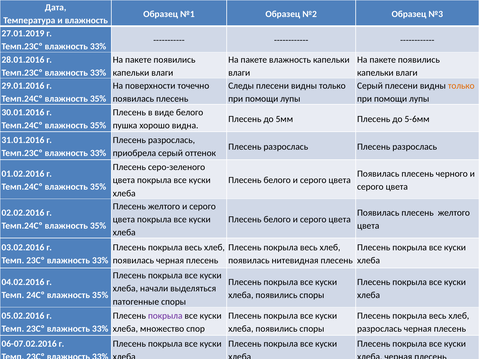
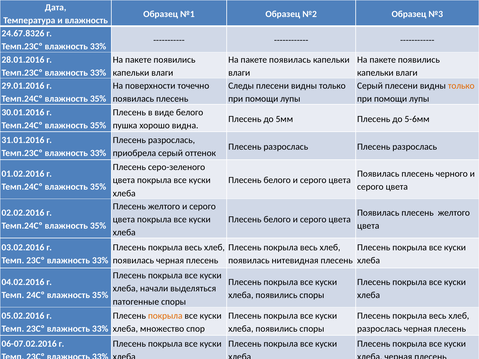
27.01.2019: 27.01.2019 -> 24.67.8326 (23, 34)
пакете влажность: влажность -> появилась (290, 60)
покрыла colour: purple -> orange (165, 316)
